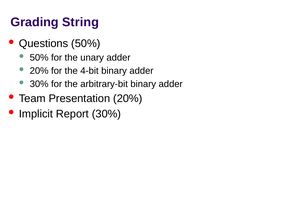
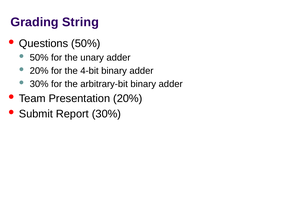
Implicit: Implicit -> Submit (36, 114)
